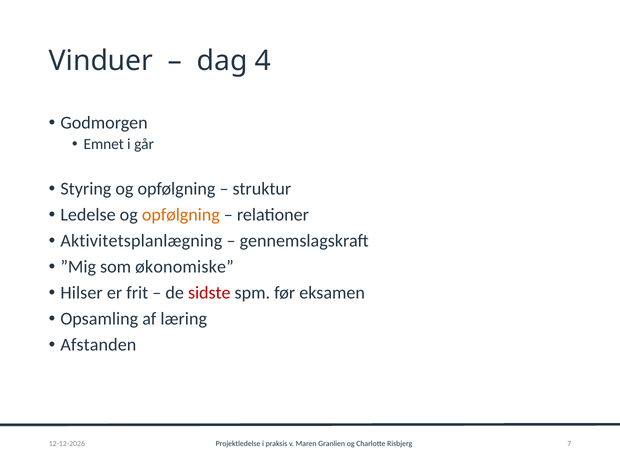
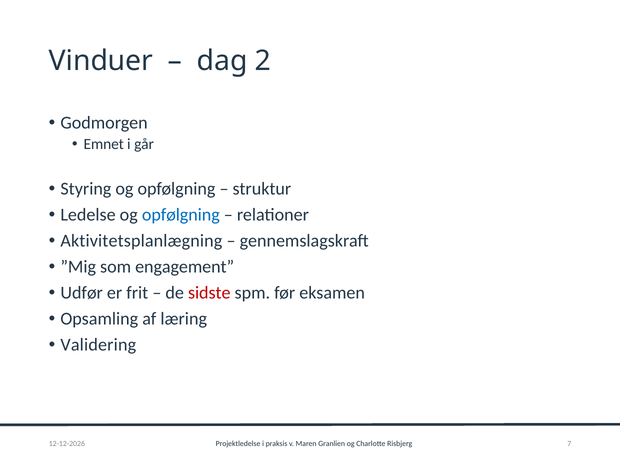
4: 4 -> 2 (263, 61)
opfølgning colour: orange -> blue (181, 215)
økonomiske: økonomiske -> engagement (185, 267)
Hilser: Hilser -> Udfør (82, 293)
Afstanden: Afstanden -> Validering (98, 345)
